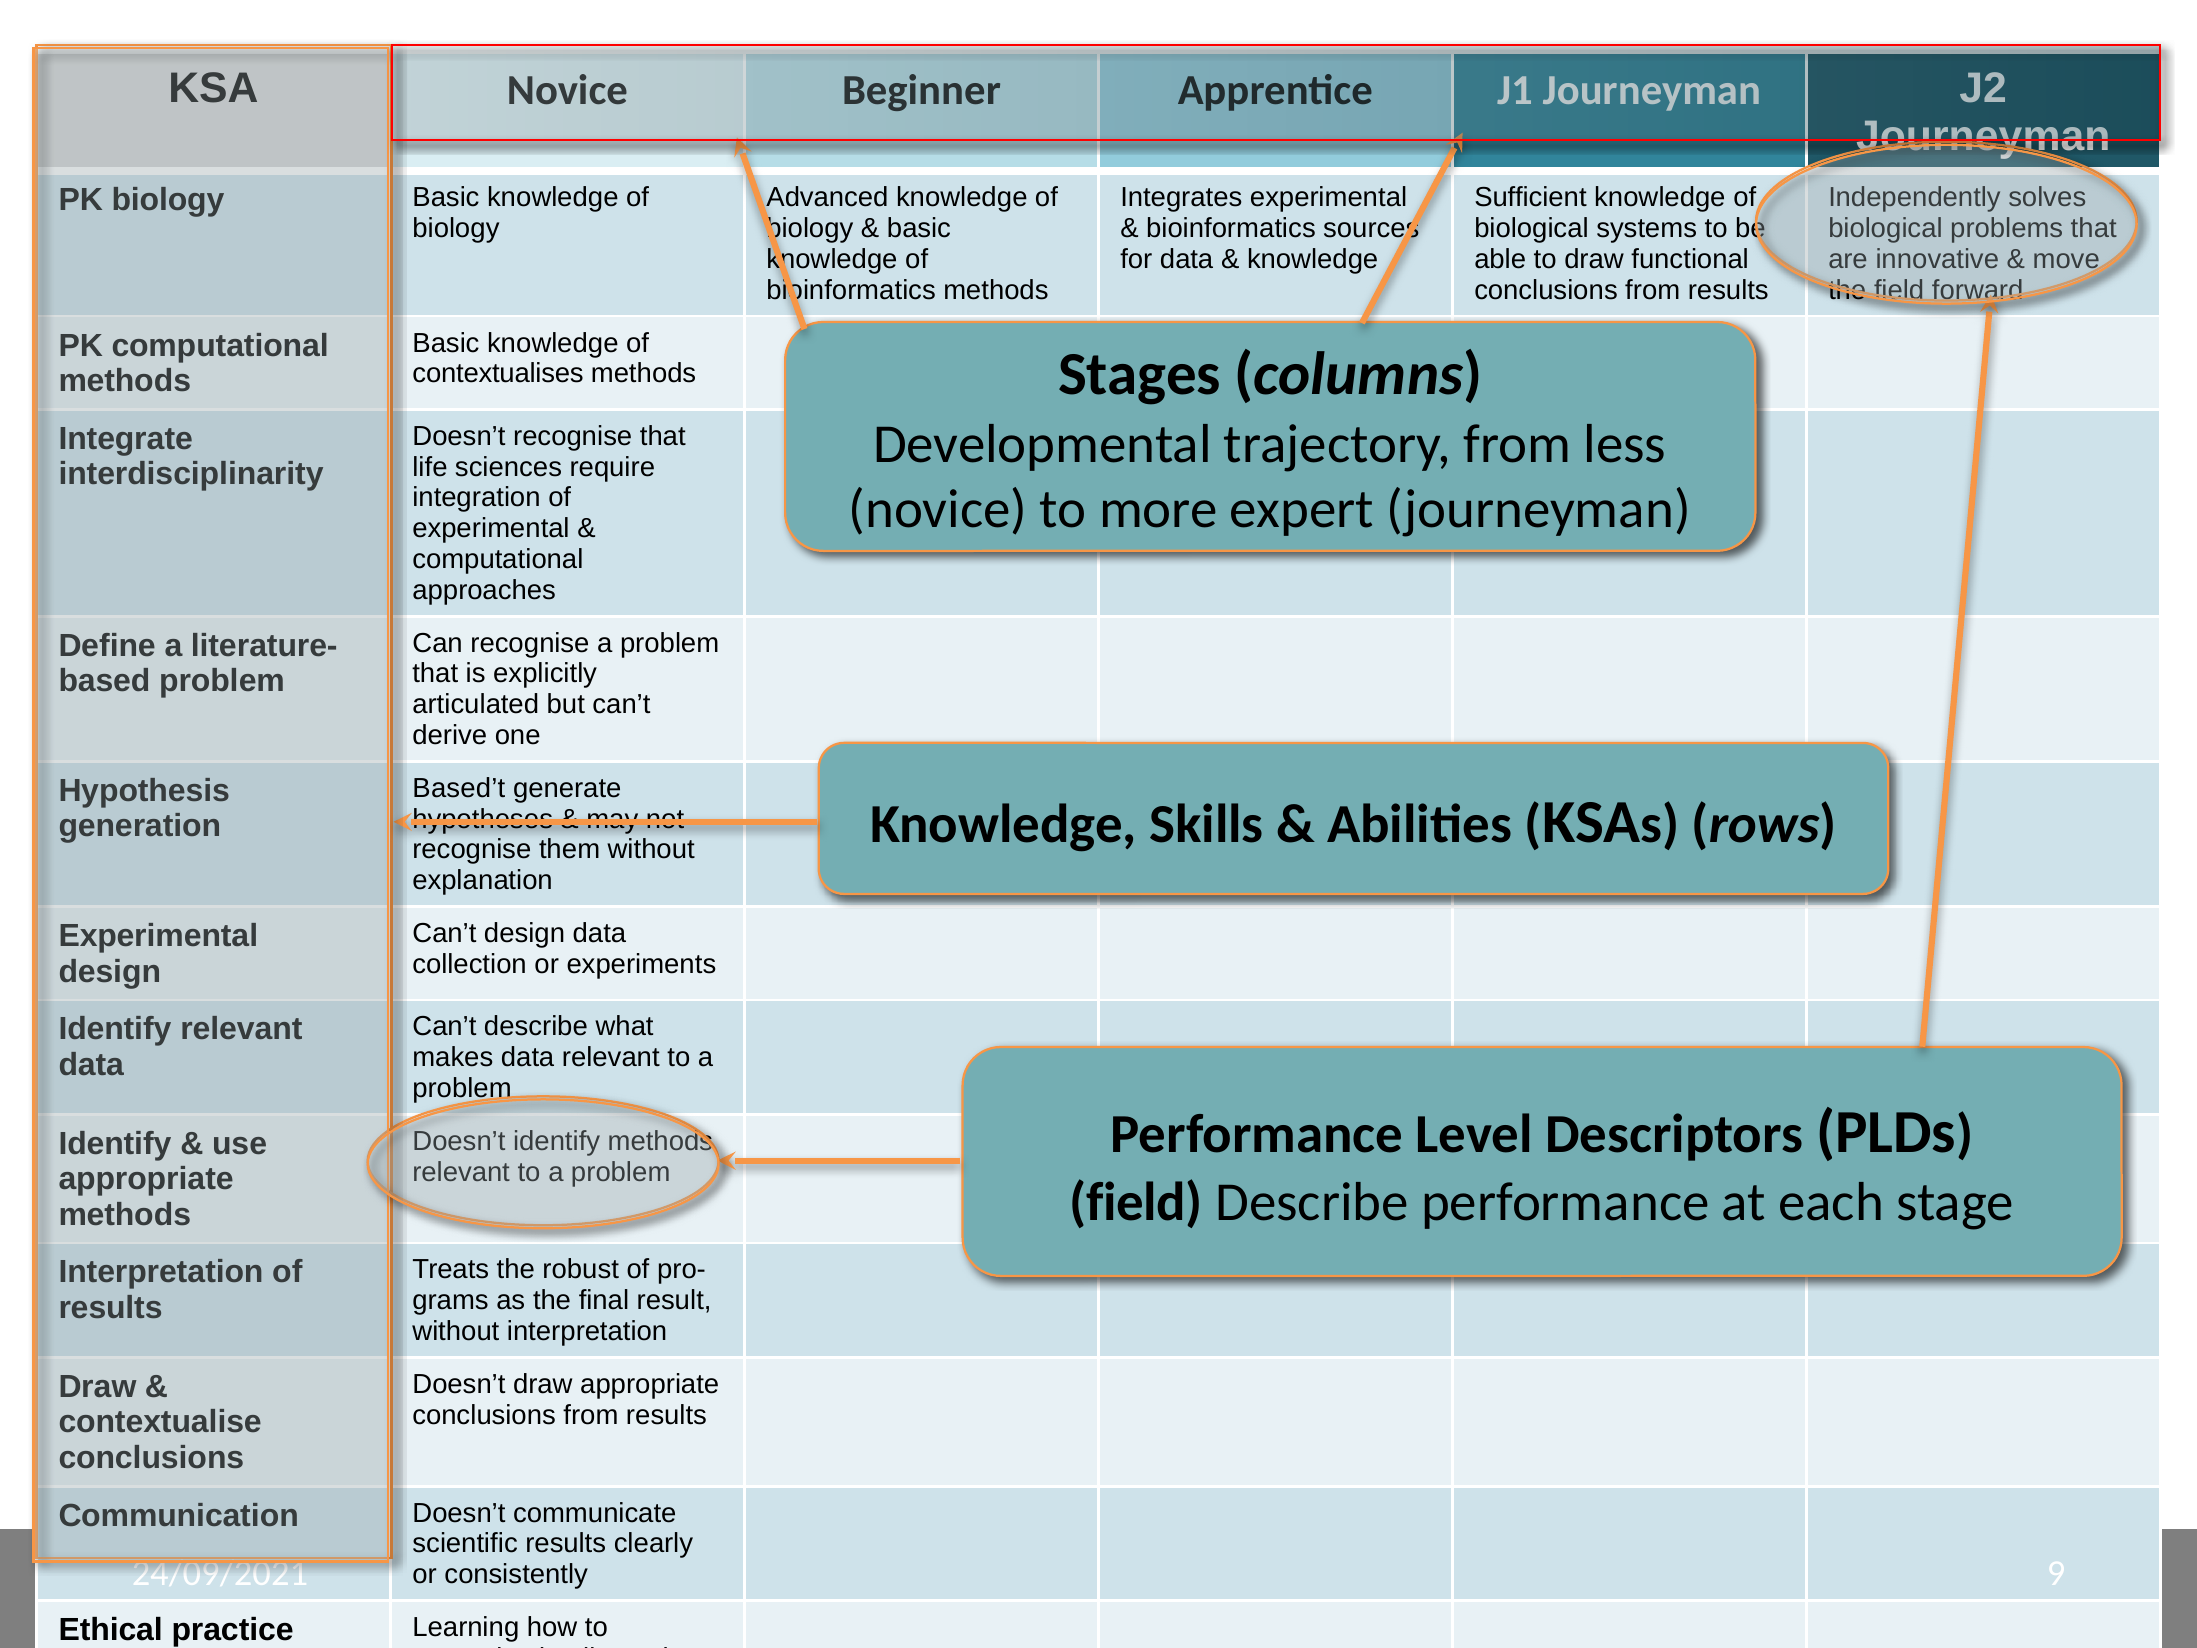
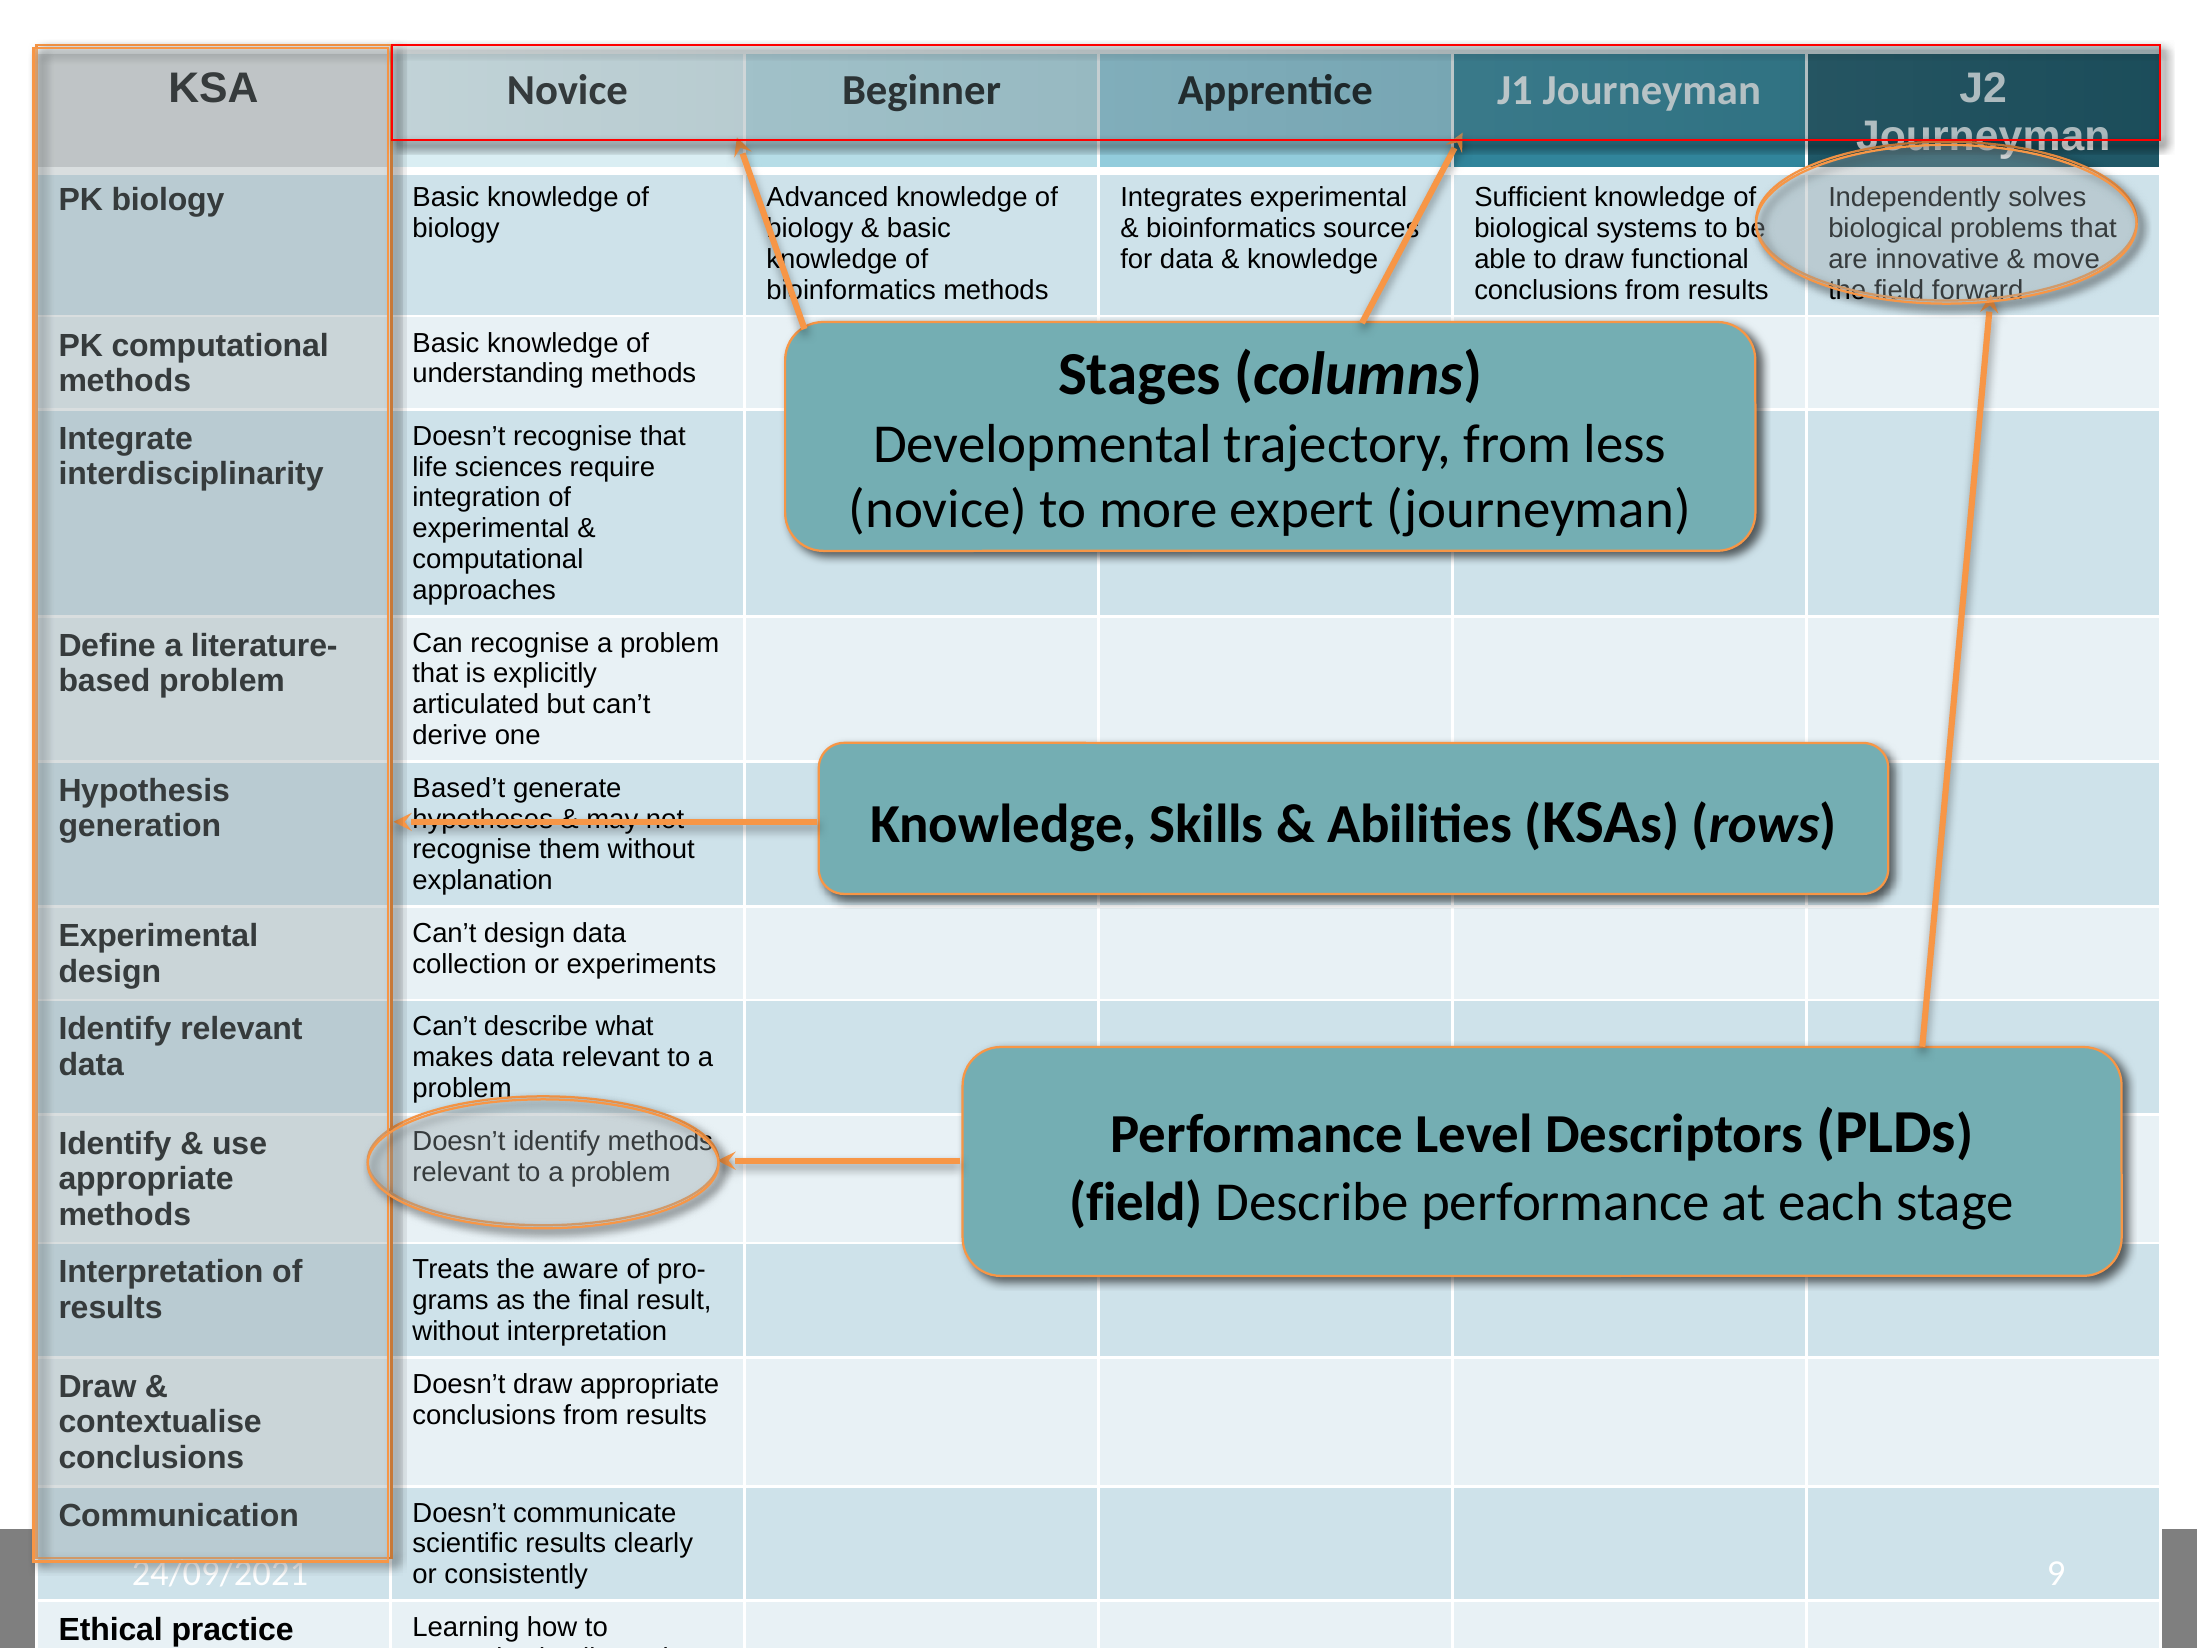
contextualises: contextualises -> understanding (498, 374)
robust: robust -> aware (581, 1270)
